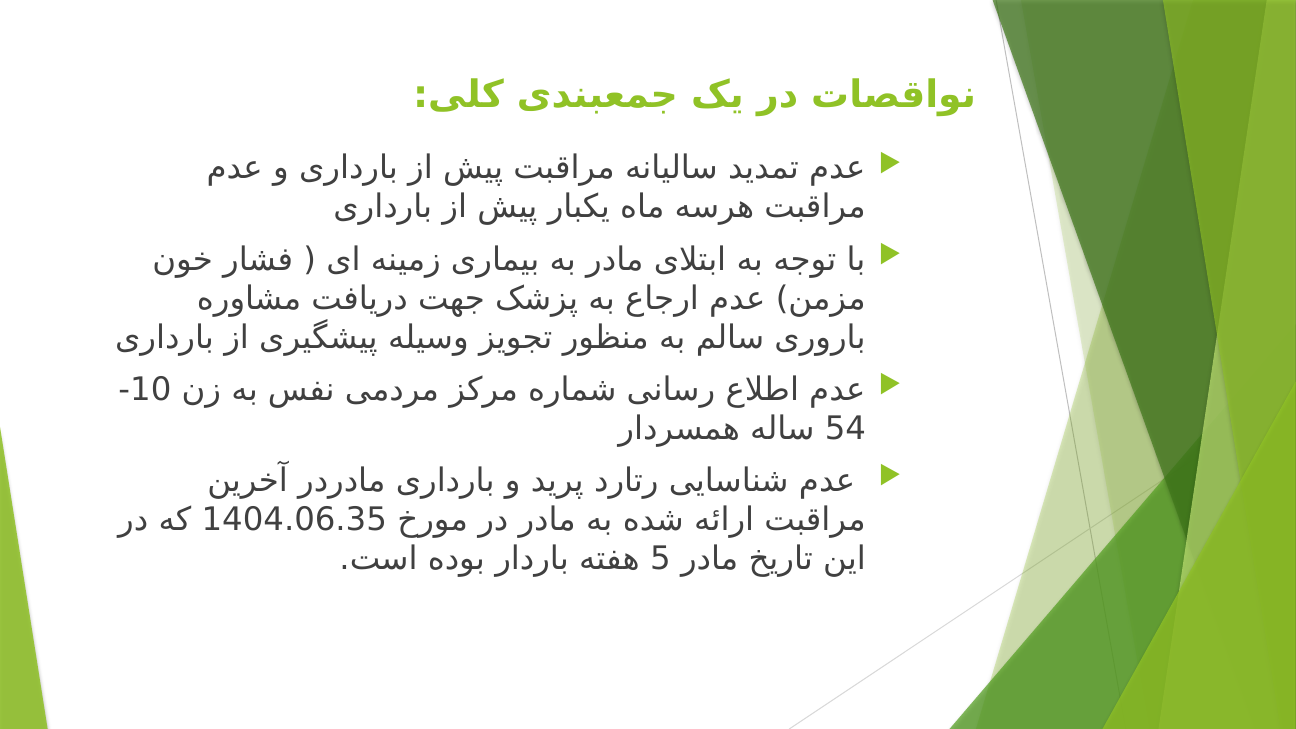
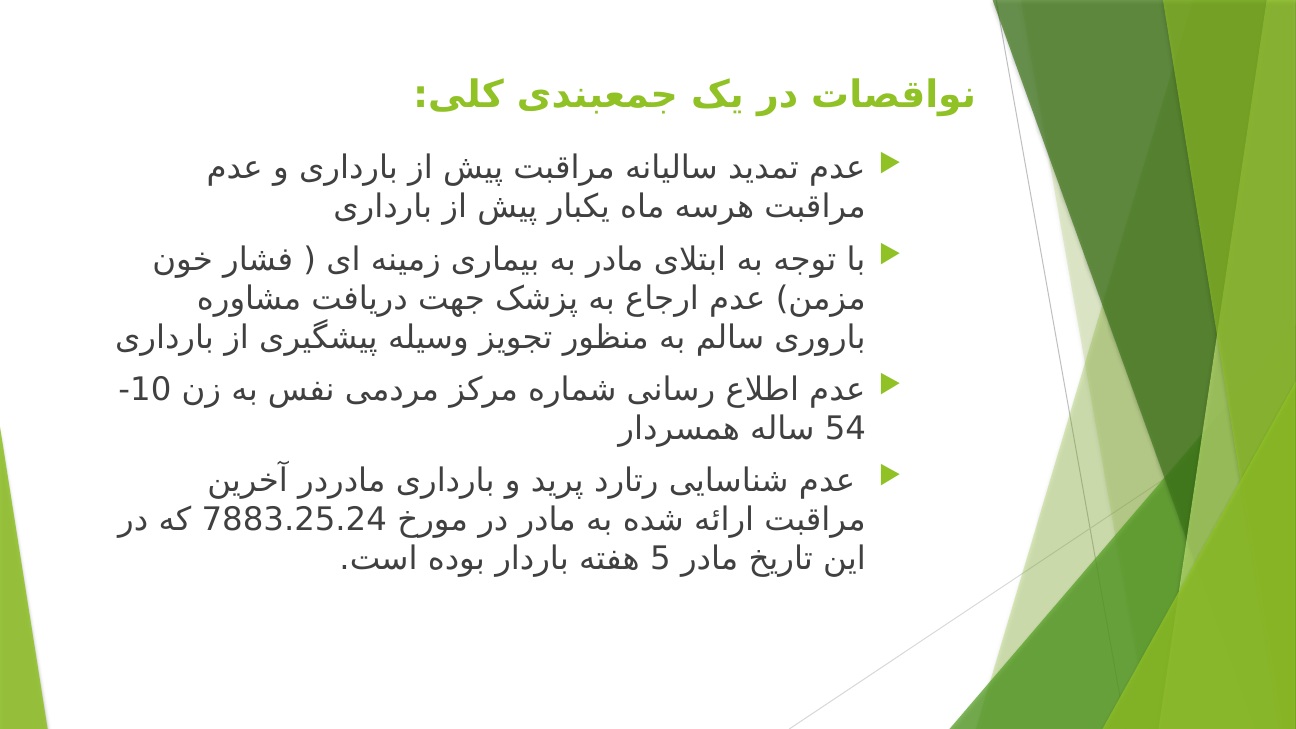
1404.06.35: 1404.06.35 -> 7883.25.24 (294, 520)
